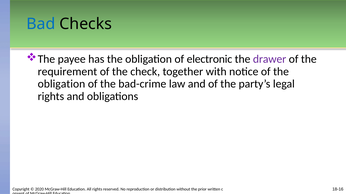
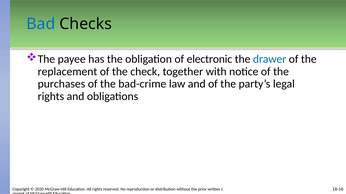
drawer colour: purple -> blue (270, 59)
requirement: requirement -> replacement (67, 72)
obligation: obligation -> purchases (61, 84)
